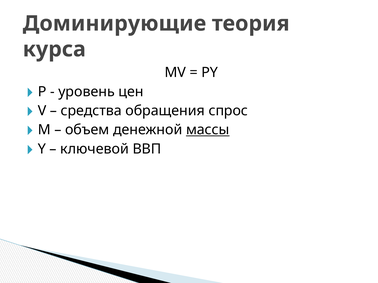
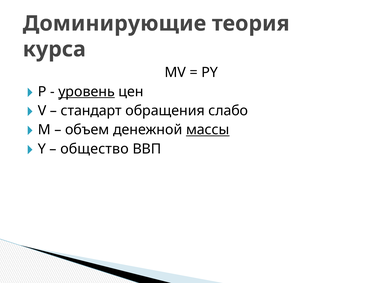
уровень underline: none -> present (87, 92)
средства: средства -> стандарт (91, 111)
спрос: спрос -> слабо (228, 111)
ключевой: ключевой -> общество (94, 149)
